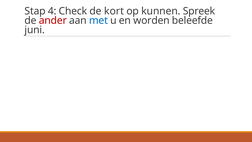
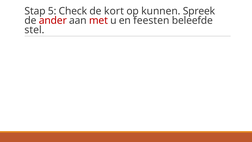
4: 4 -> 5 (52, 11)
met colour: blue -> red (98, 20)
worden: worden -> feesten (151, 20)
juni: juni -> stel (35, 30)
